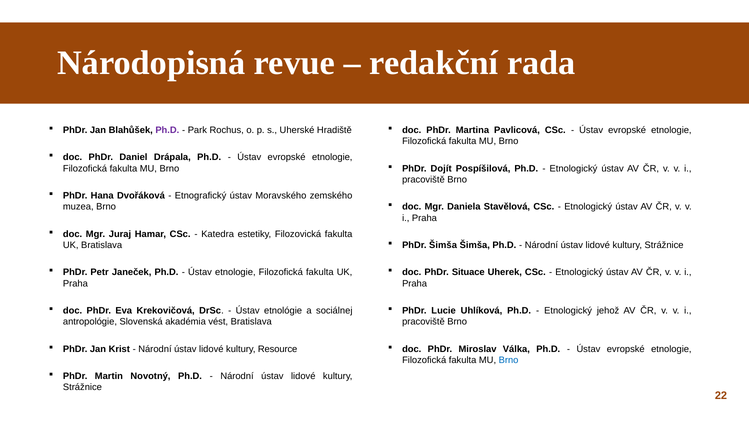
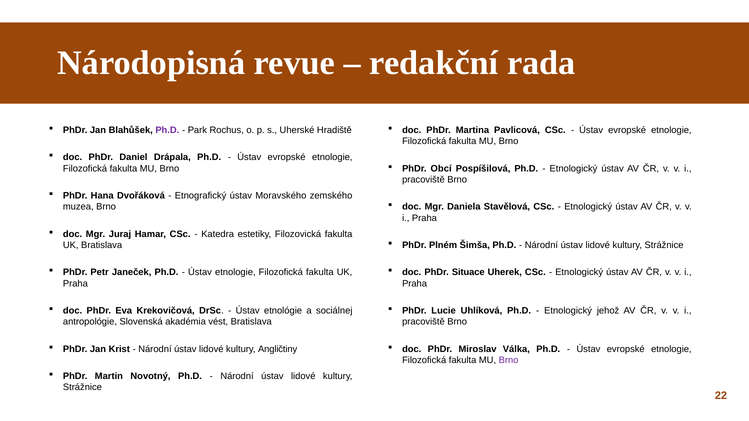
Dojít: Dojít -> Obcí (441, 169)
PhDr Šimša: Šimša -> Plném (443, 245)
Resource: Resource -> Angličtiny (278, 349)
Brno colour: blue -> purple (509, 361)
